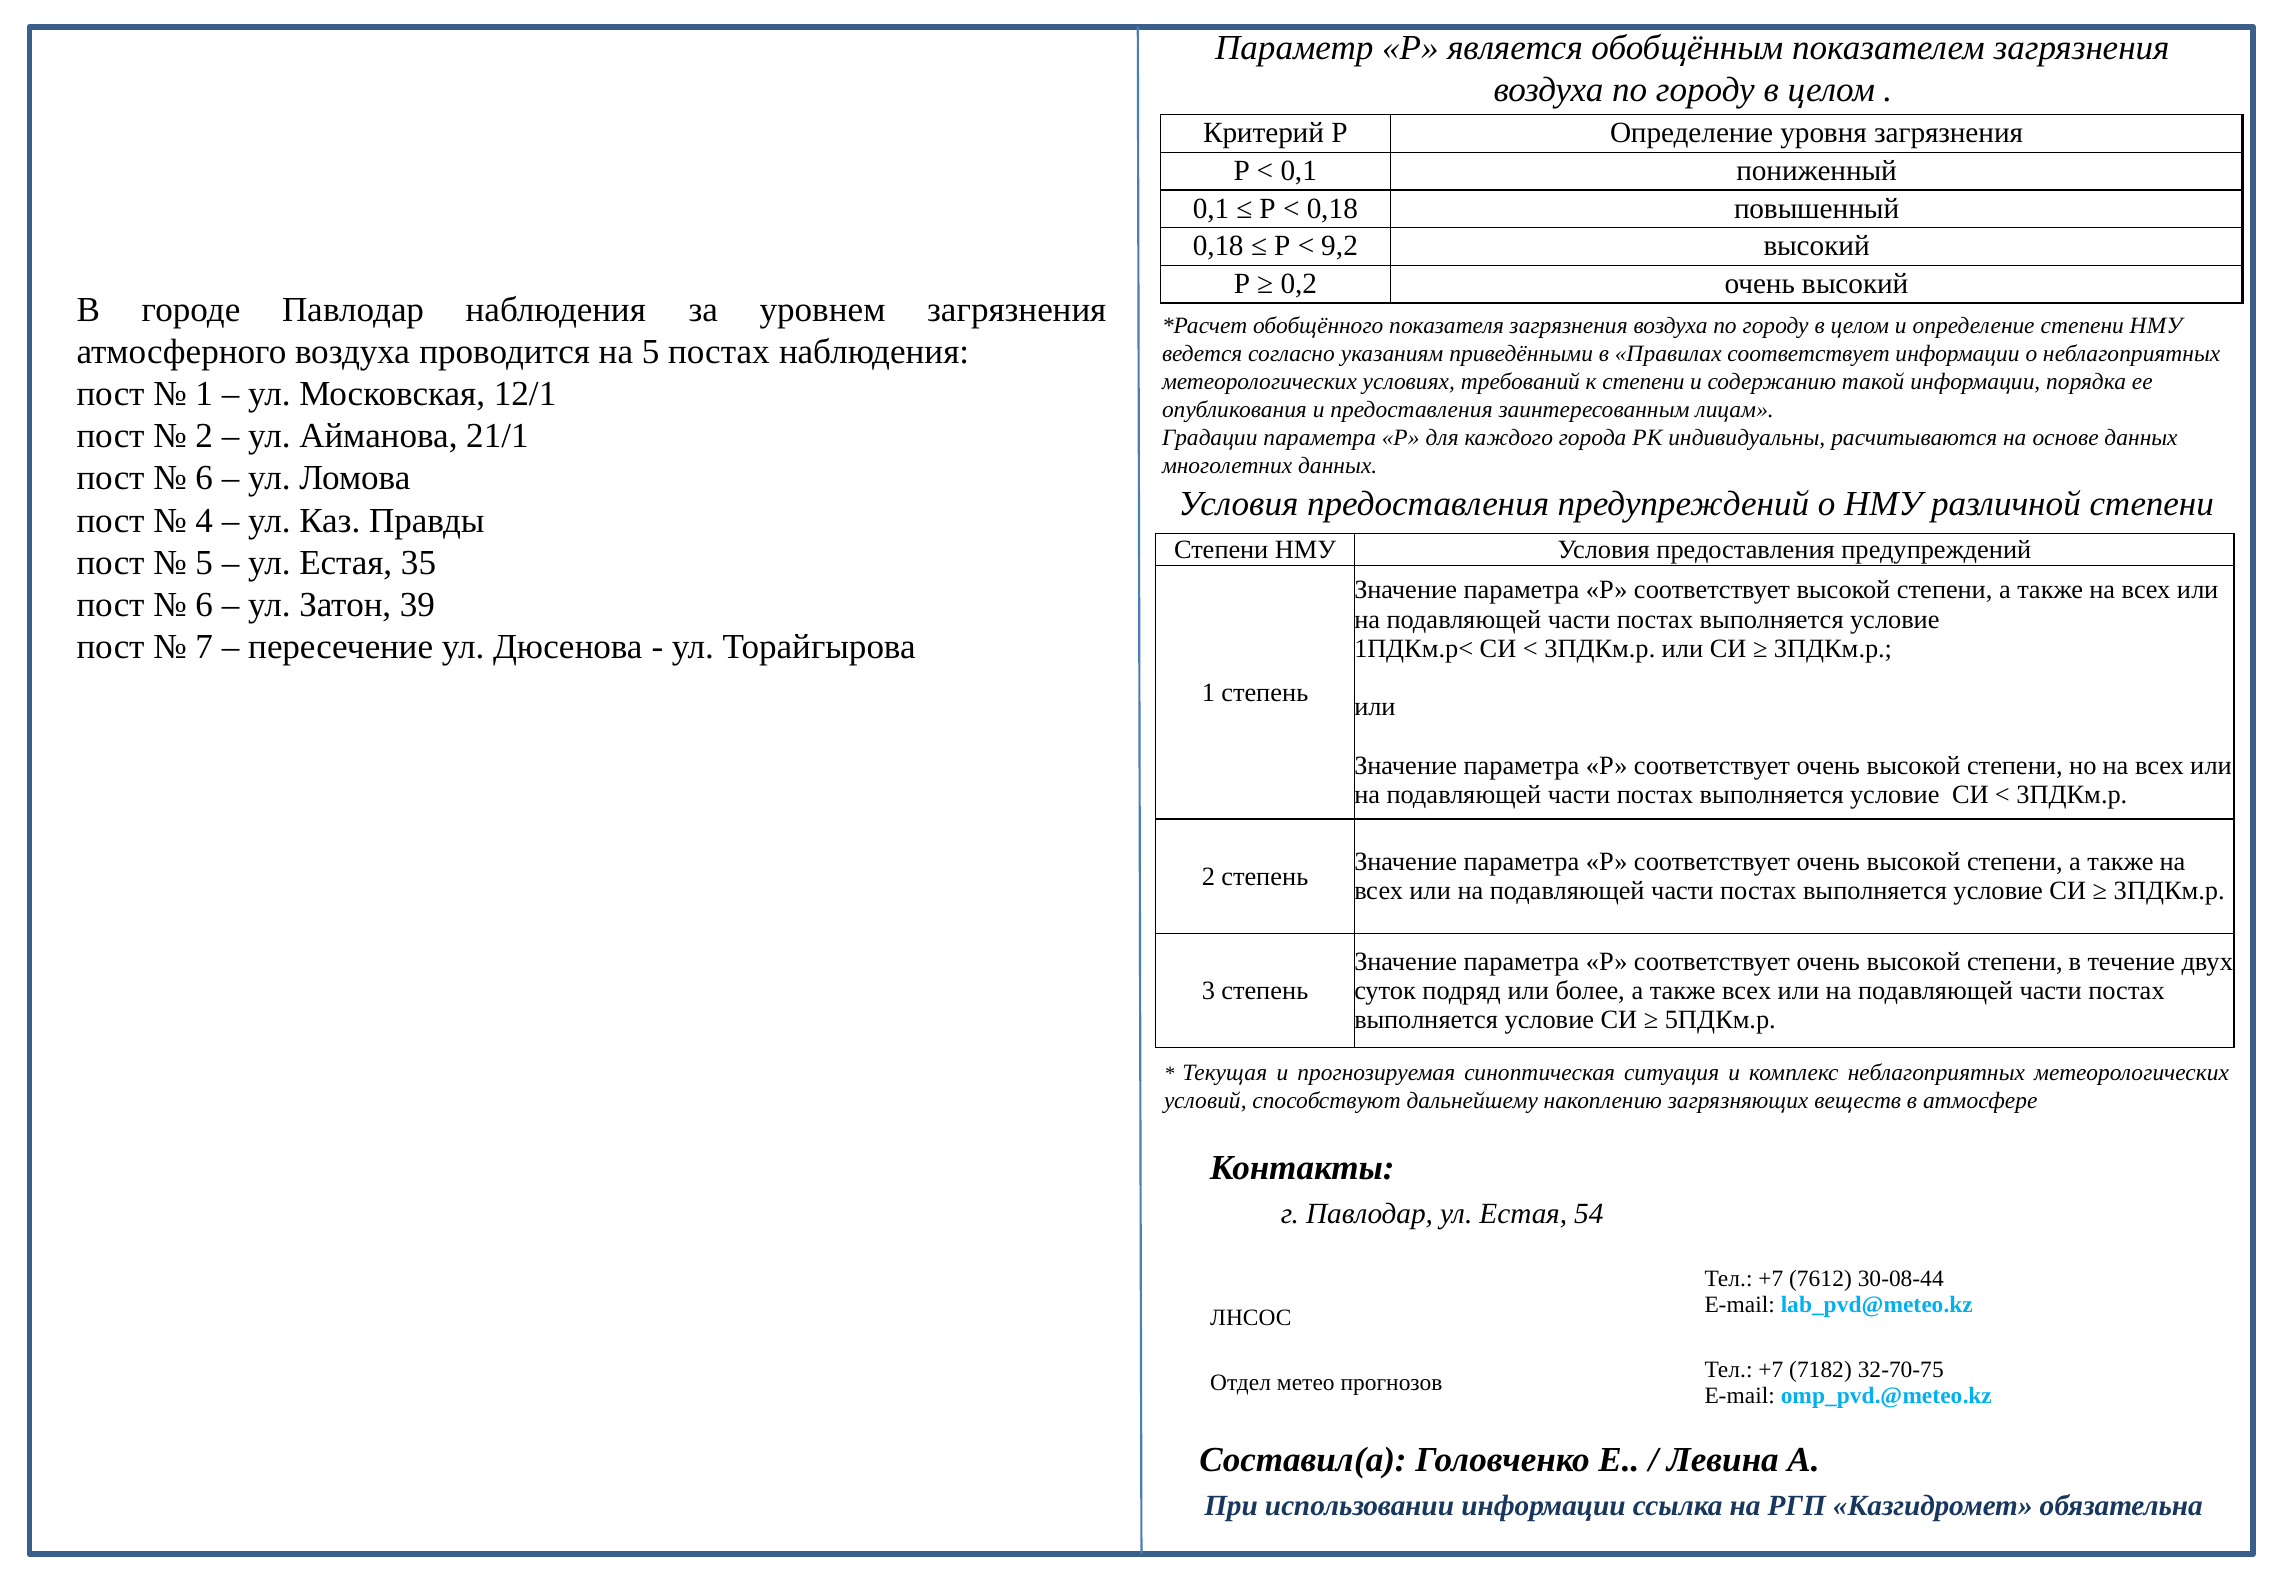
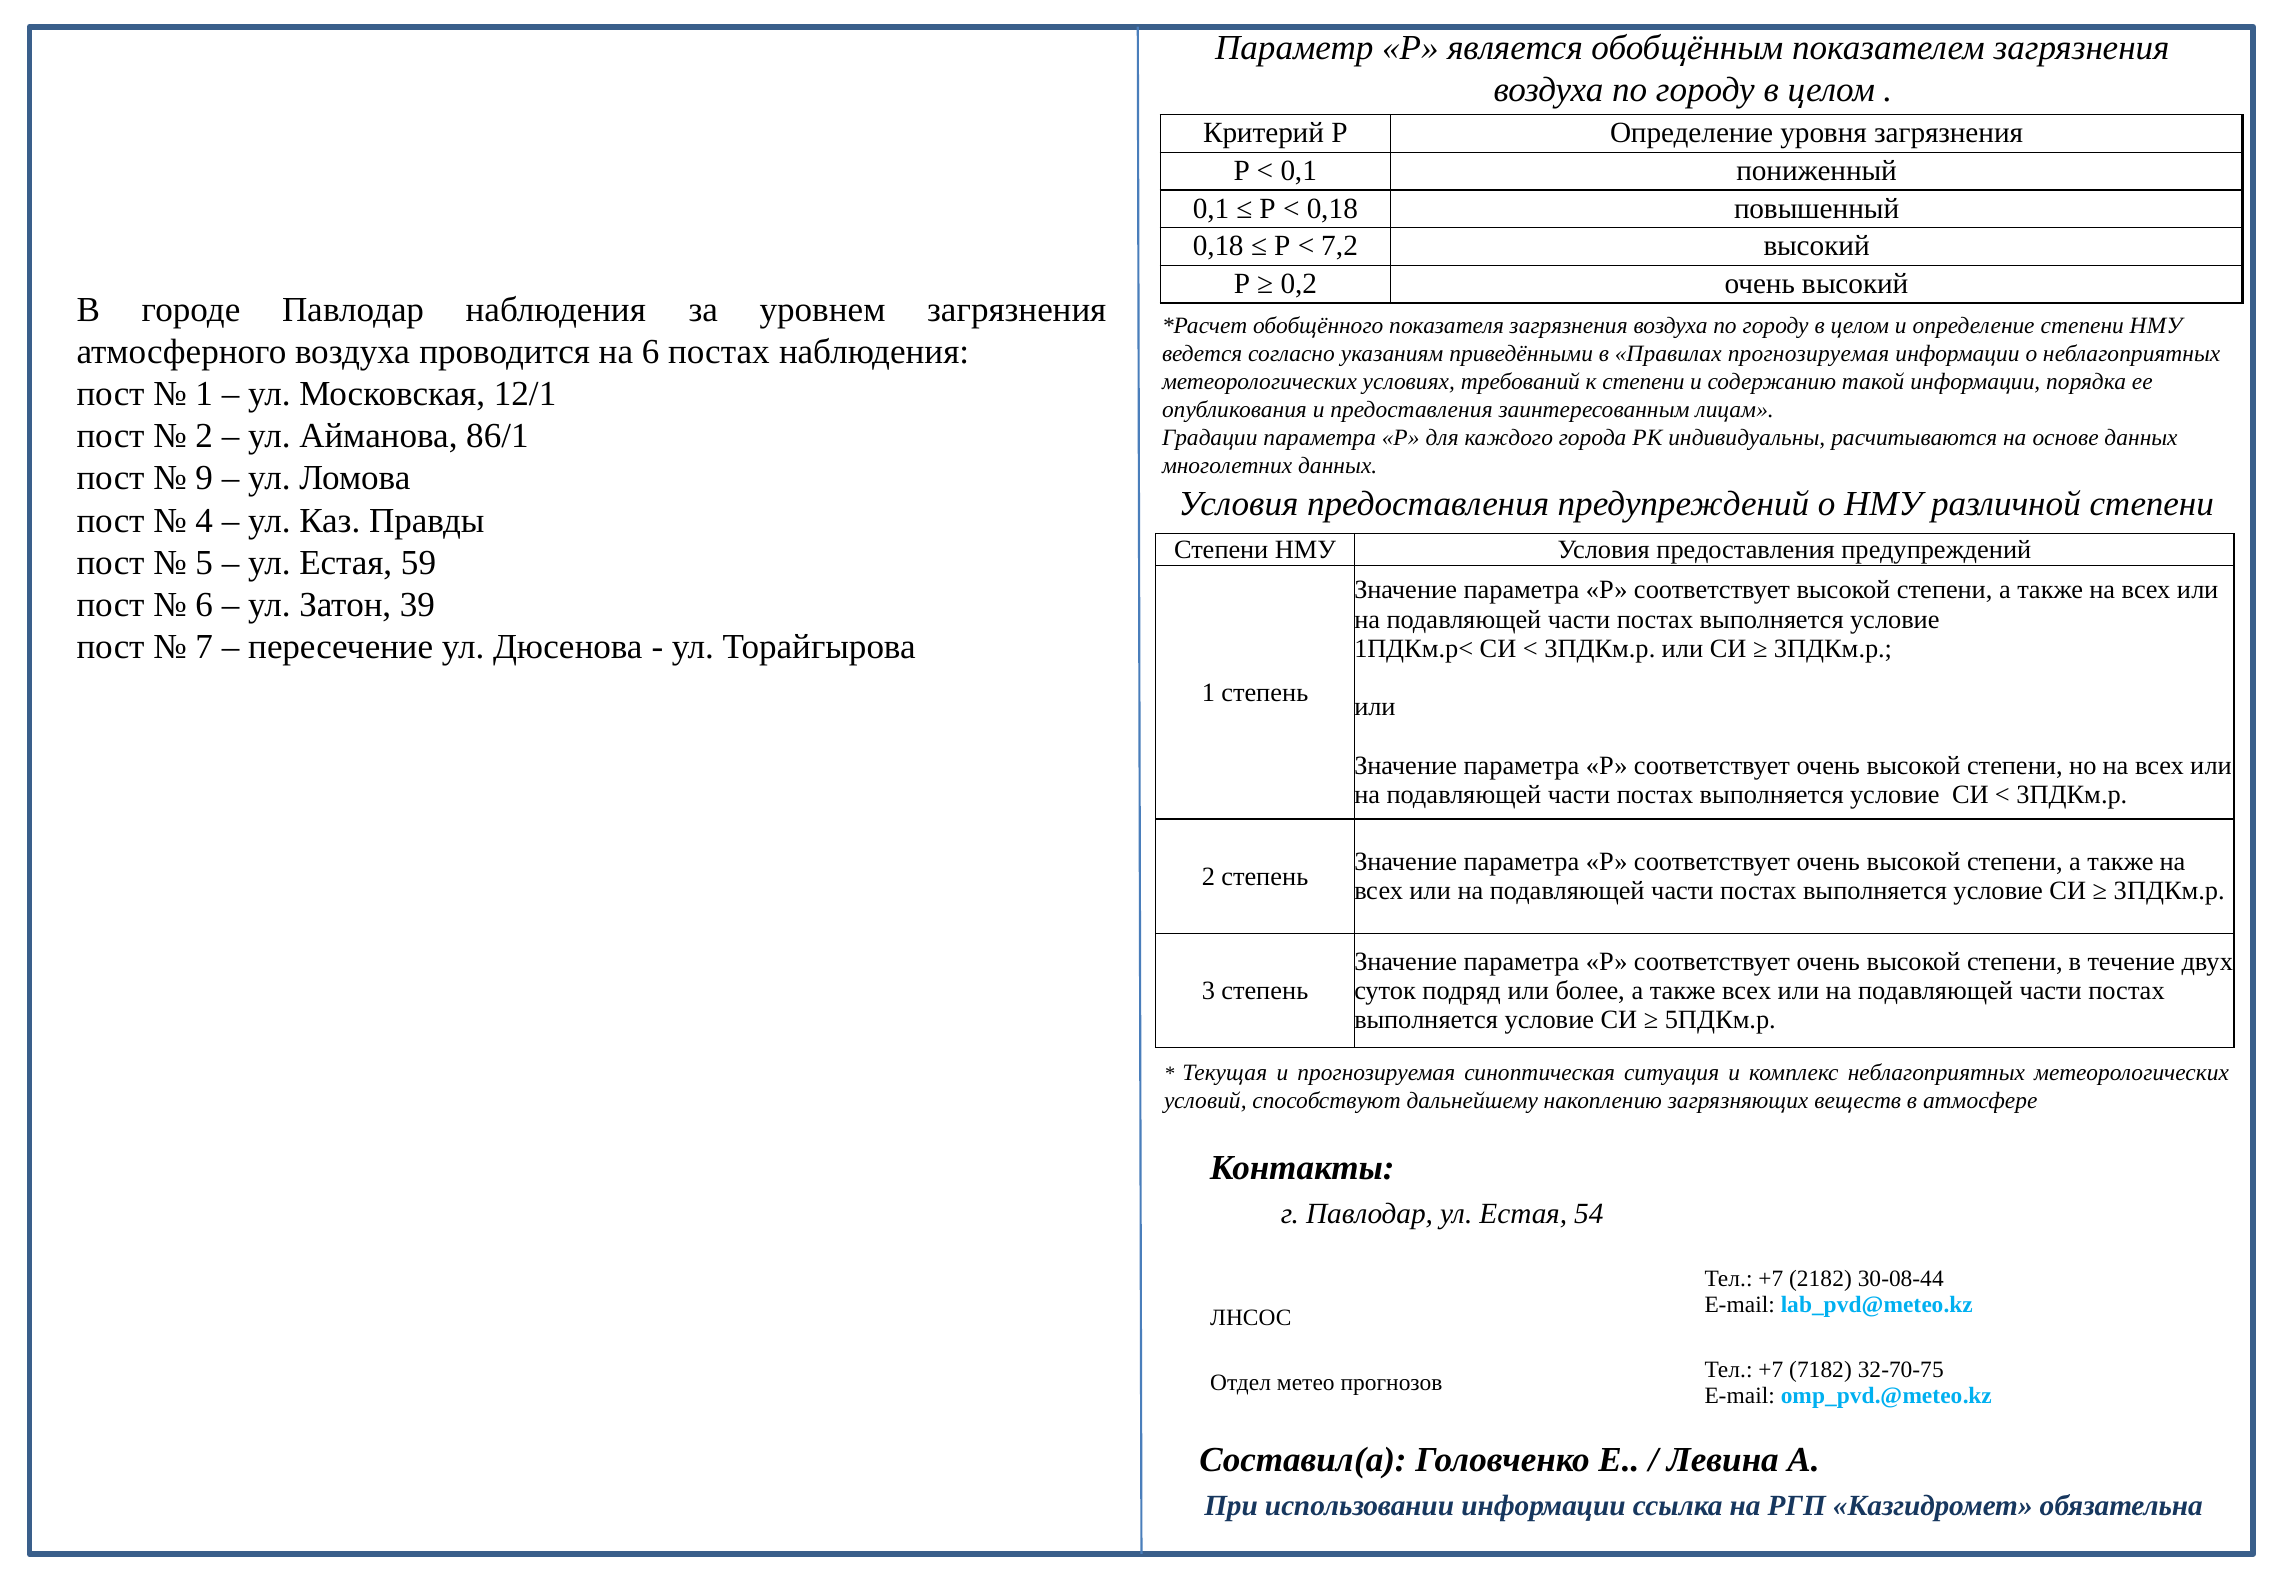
9,2: 9,2 -> 7,2 (1340, 246)
на 5: 5 -> 6 (651, 352)
Правилах соответствует: соответствует -> прогнозируемая (1808, 354)
21/1: 21/1 -> 86/1 (497, 436)
6: 6 -> 9 (204, 478)
35: 35 -> 59 (419, 562)
7612: 7612 -> 2182 (1820, 1278)
